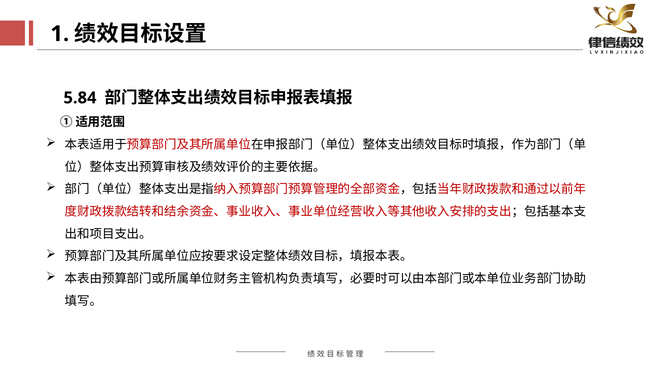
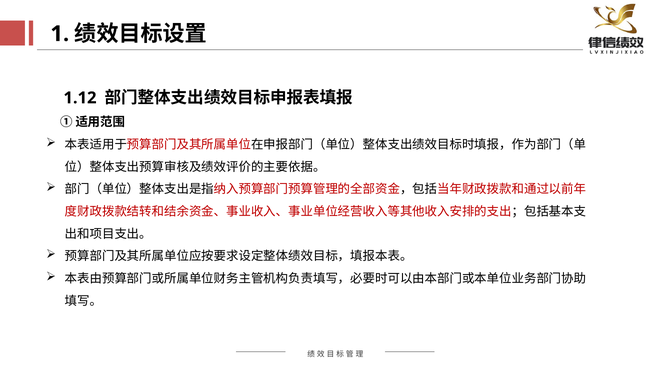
5.84: 5.84 -> 1.12 (80, 98)
